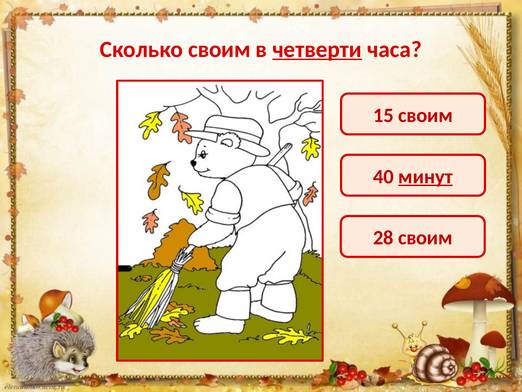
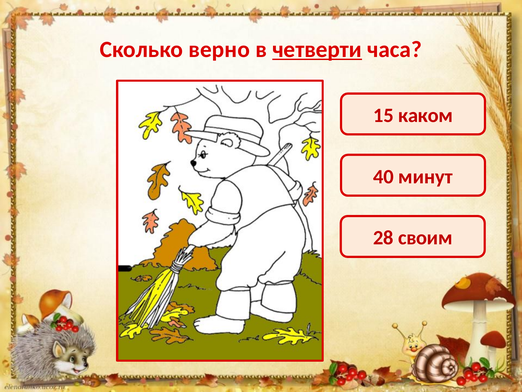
Сколько своим: своим -> верно (219, 49)
15 своим: своим -> каком (426, 115)
минут underline: present -> none (426, 176)
